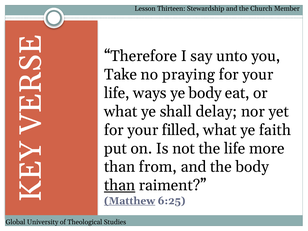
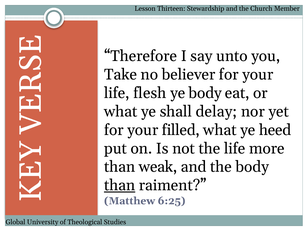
praying: praying -> believer (189, 75)
ways: ways -> flesh (150, 93)
faith: faith -> heed (275, 130)
from: from -> weak (158, 167)
Matthew underline: present -> none (130, 201)
